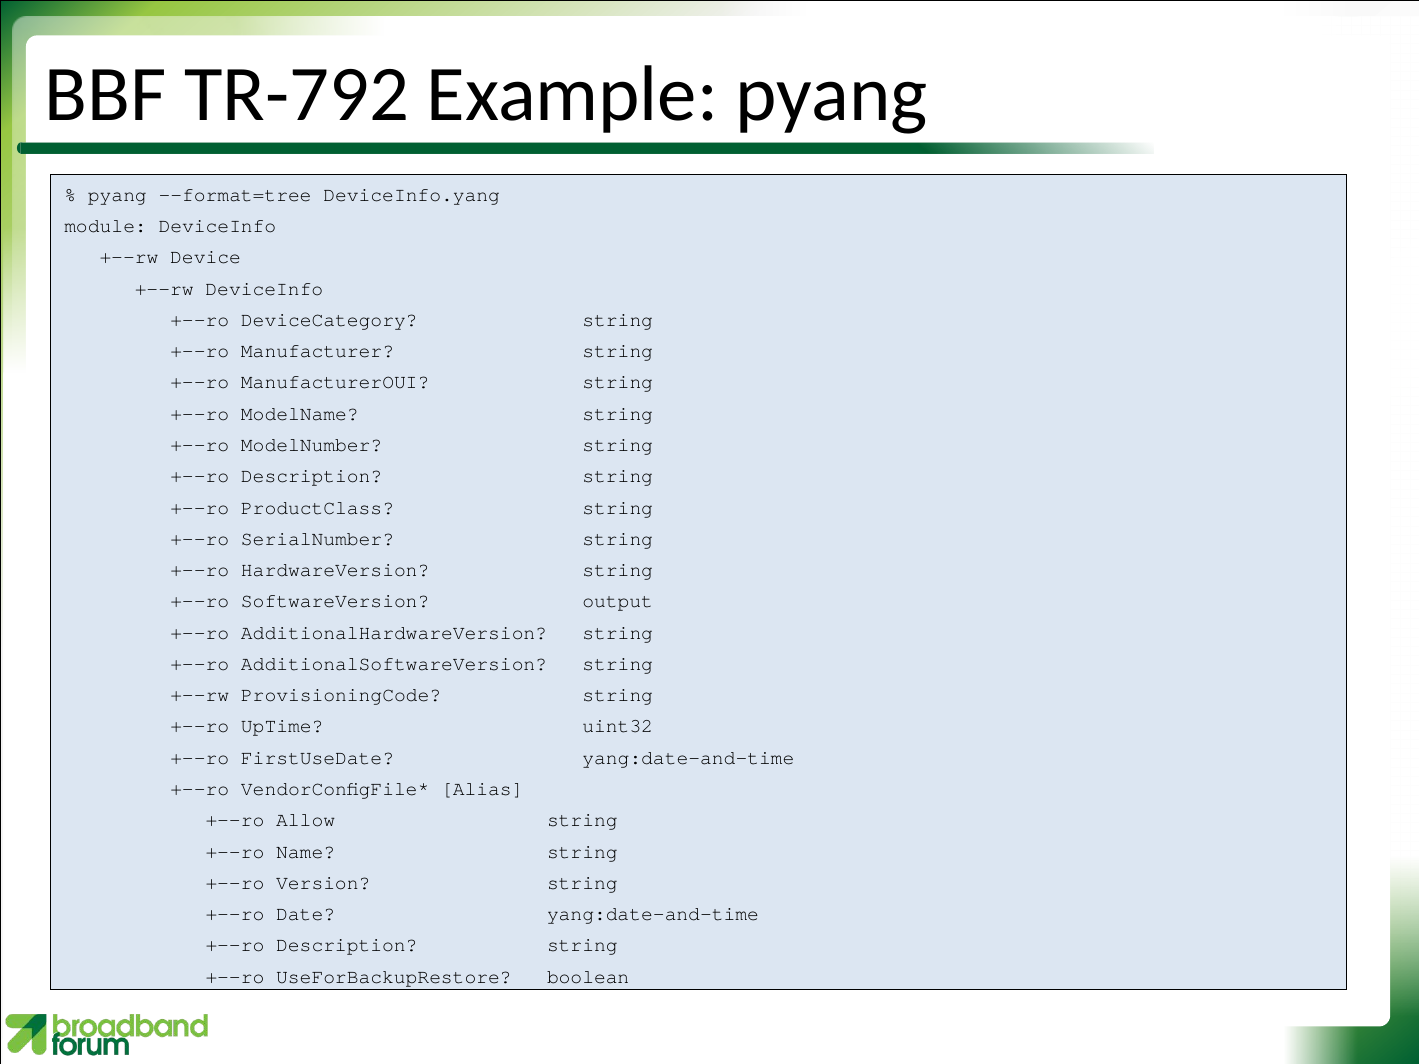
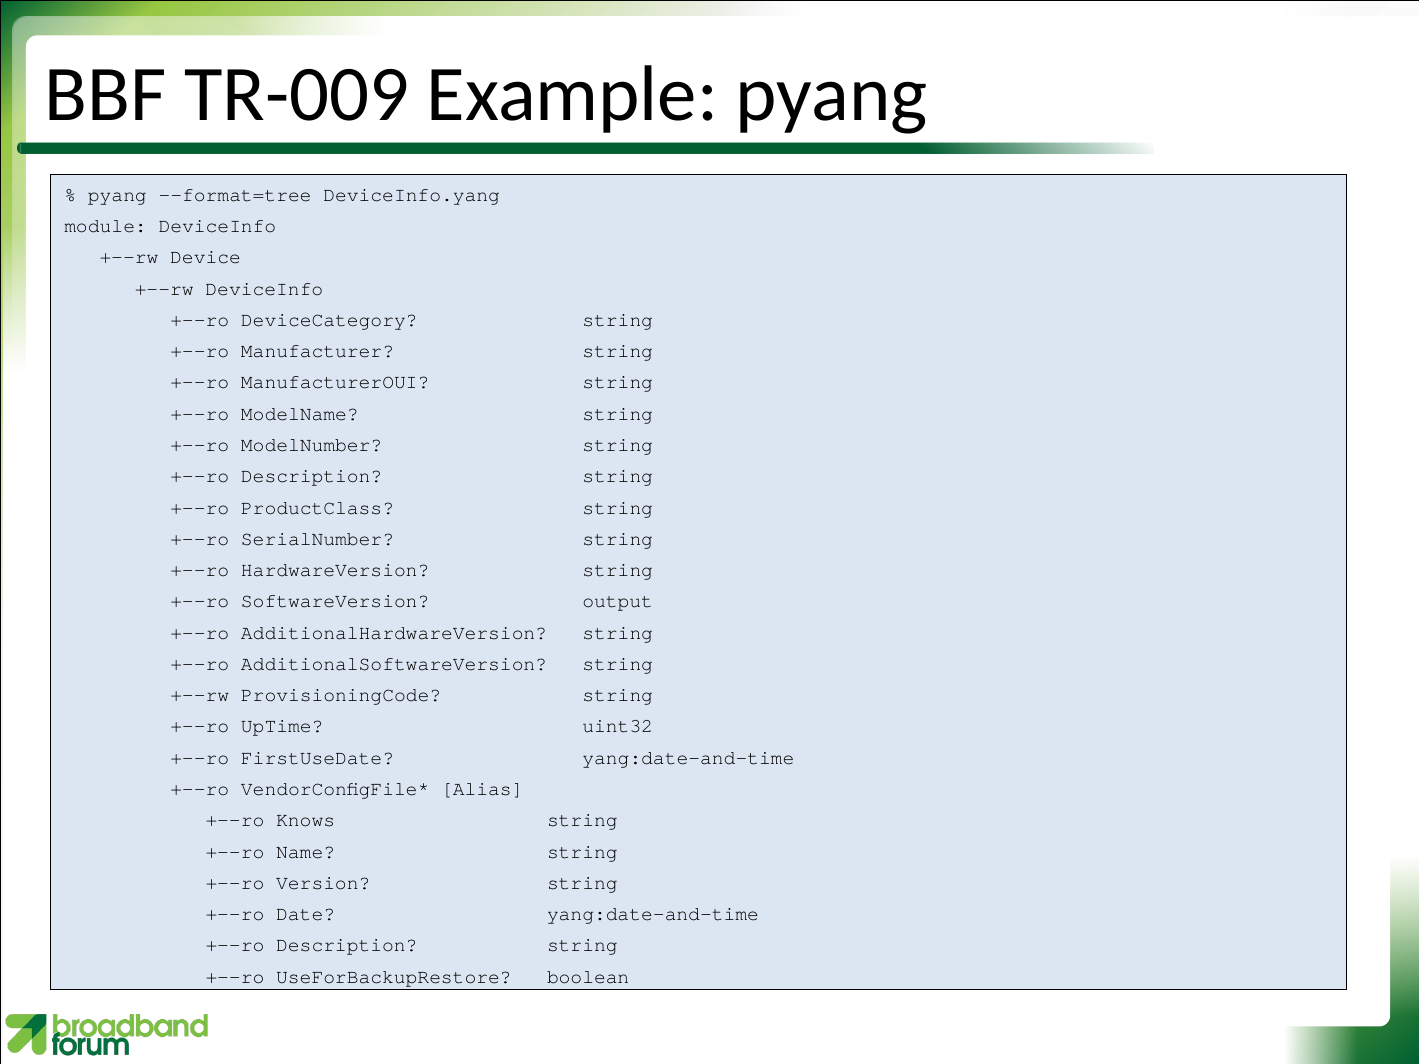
TR-792: TR-792 -> TR-009 (297, 94)
Allow: Allow -> Knows (306, 820)
